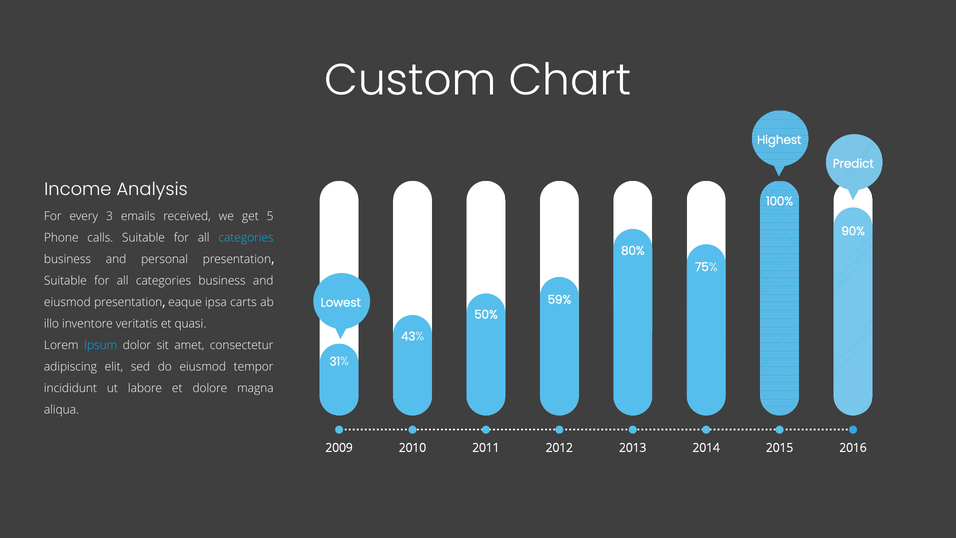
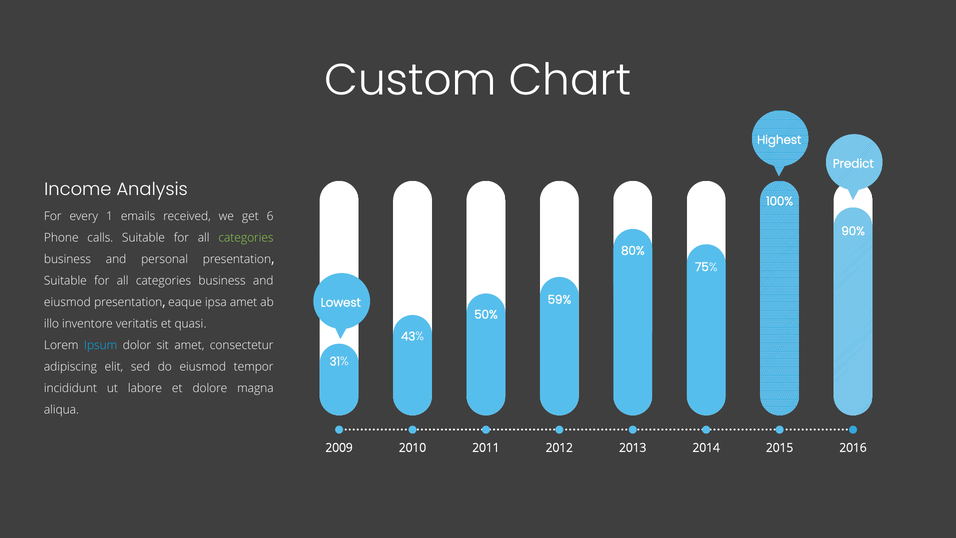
3: 3 -> 1 (109, 216)
5: 5 -> 6 (270, 216)
categories colour: light blue -> light green (246, 238)
ipsa carts: carts -> amet (244, 302)
